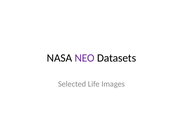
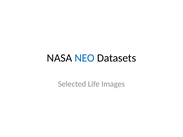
NEO colour: purple -> blue (85, 58)
